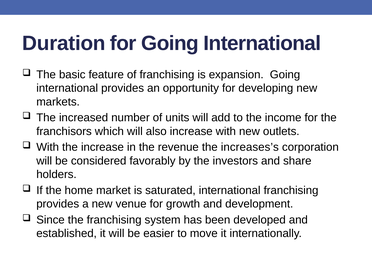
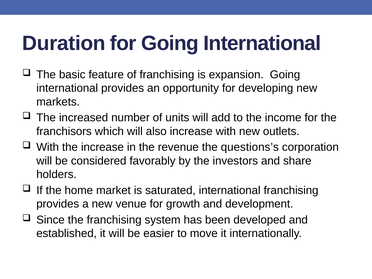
increases’s: increases’s -> questions’s (250, 147)
